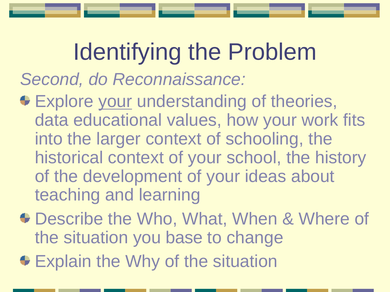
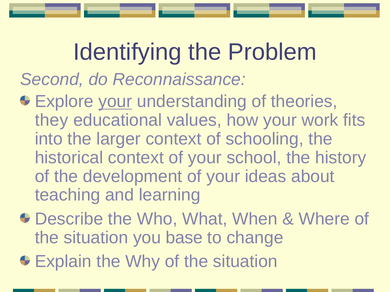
data: data -> they (52, 120)
